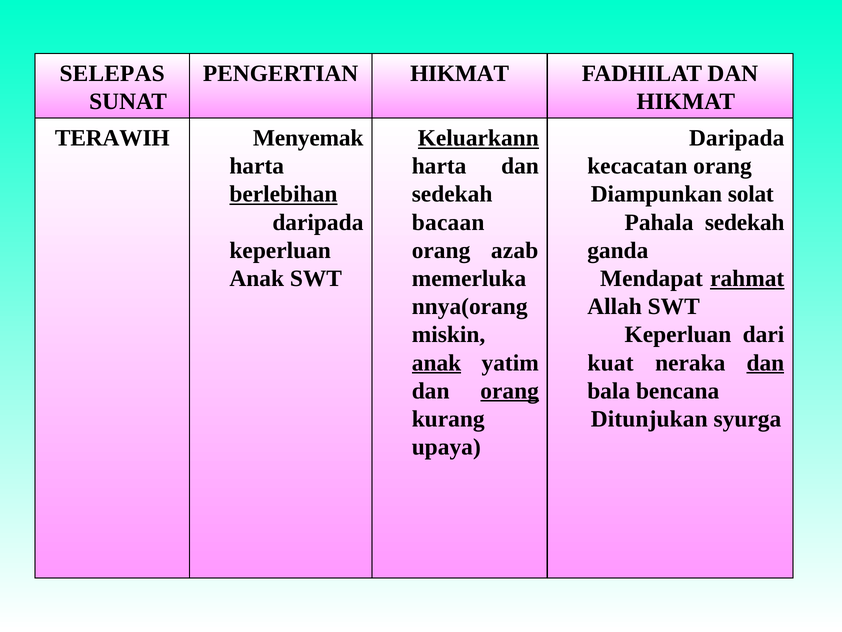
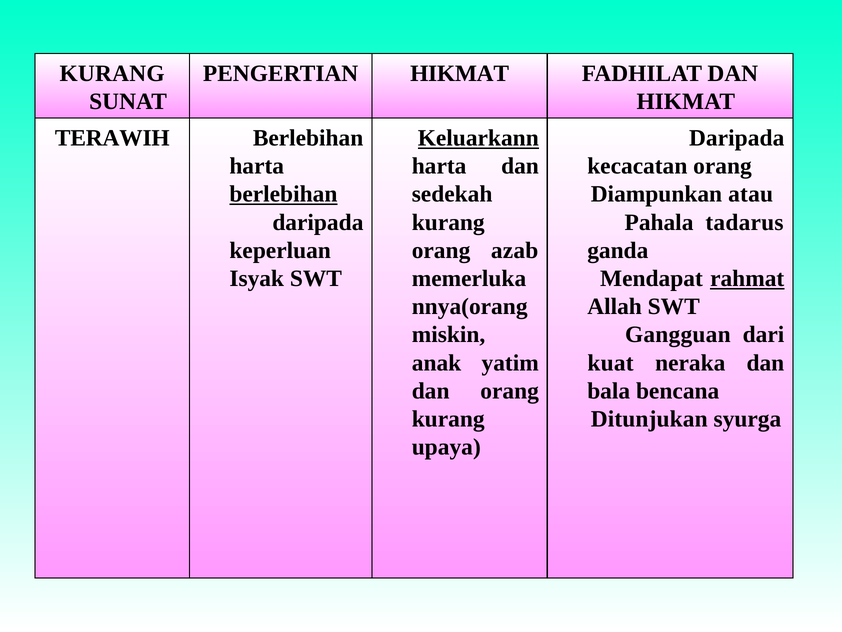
SELEPAS: SELEPAS -> KURANG (112, 73)
Menyemak: Menyemak -> Berlebihan (308, 138)
solat: solat -> atau (751, 194)
bacaan: bacaan -> kurang (448, 222)
Pahala sedekah: sedekah -> tadarus (744, 222)
Anak: Anak -> Isyak (257, 278)
Keperluan: Keperluan -> Gangguan (678, 334)
anak underline: present -> none (437, 362)
dan underline: present -> none (765, 362)
orang underline: present -> none (510, 391)
